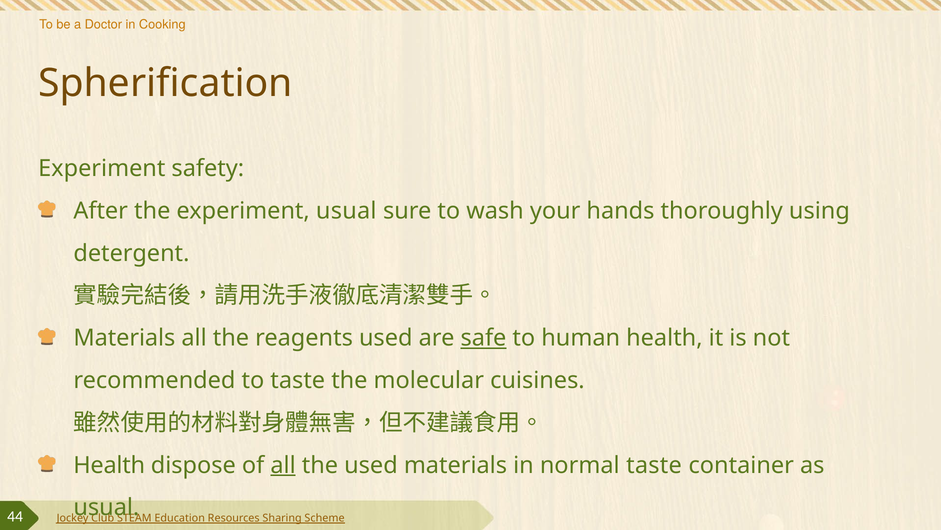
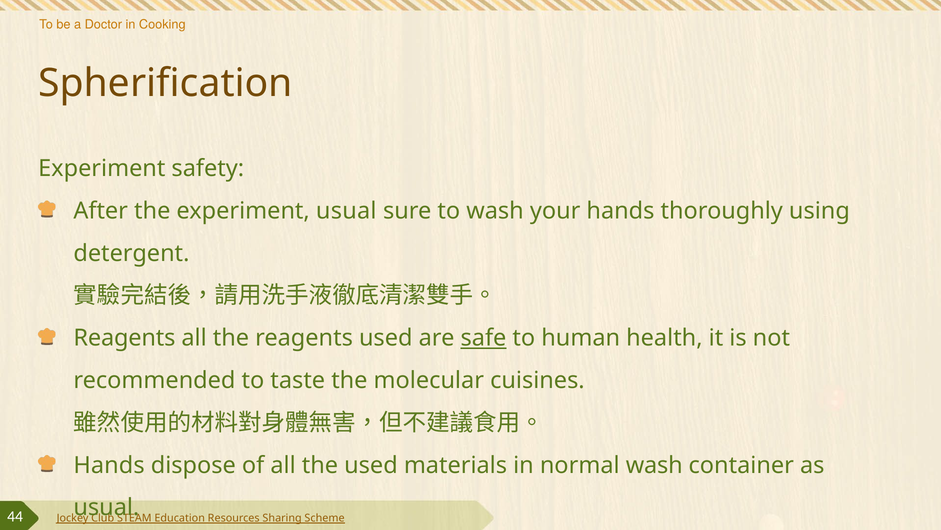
Materials: Materials -> Reagents (124, 338)
Health: Health -> Hands (109, 465)
all underline: present -> none (283, 465)
normal taste: taste -> wash (654, 465)
